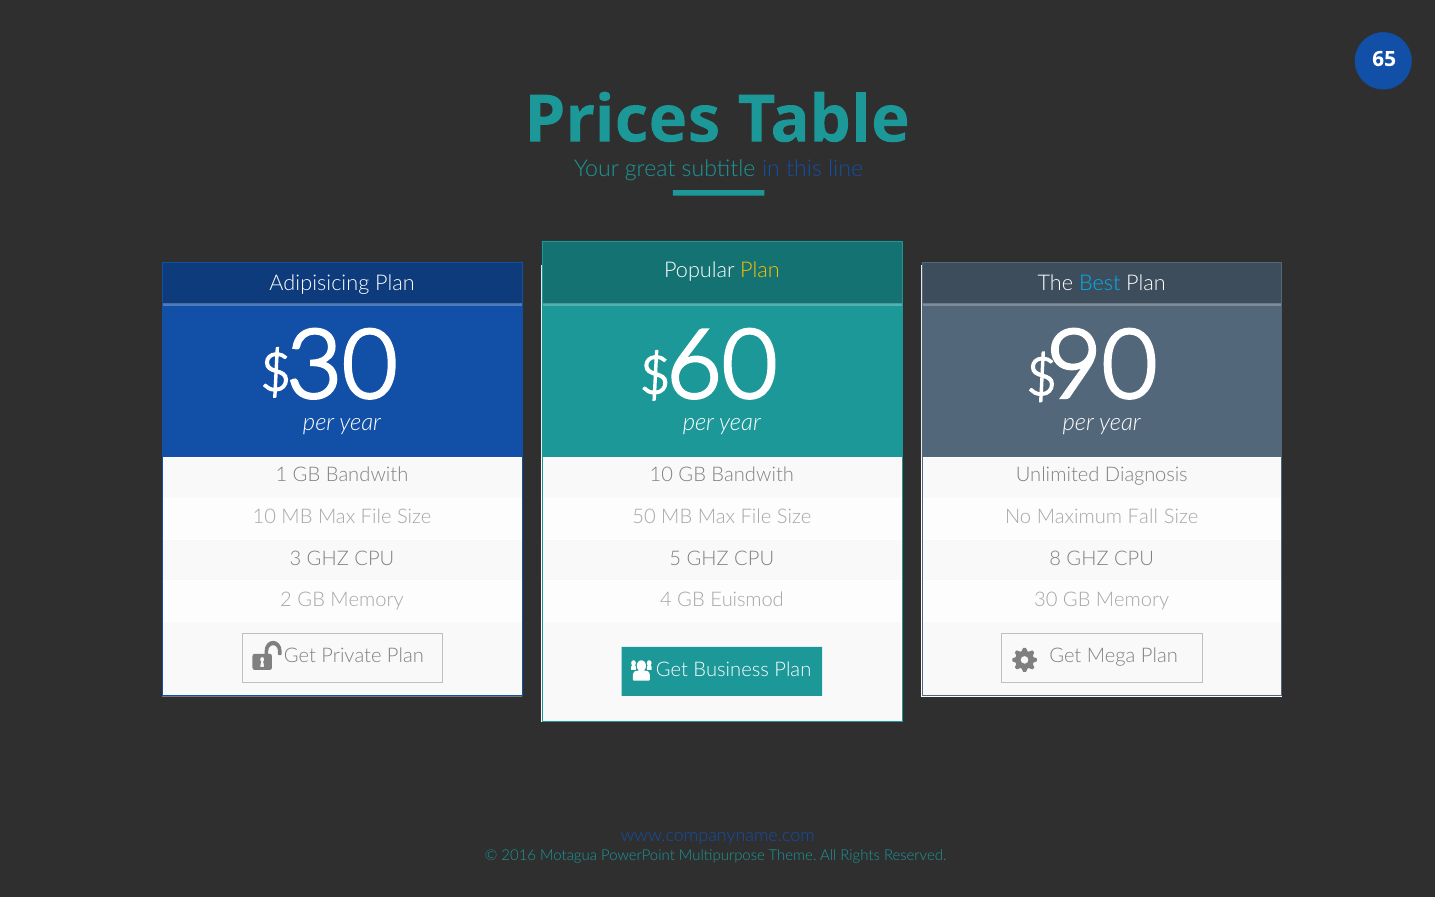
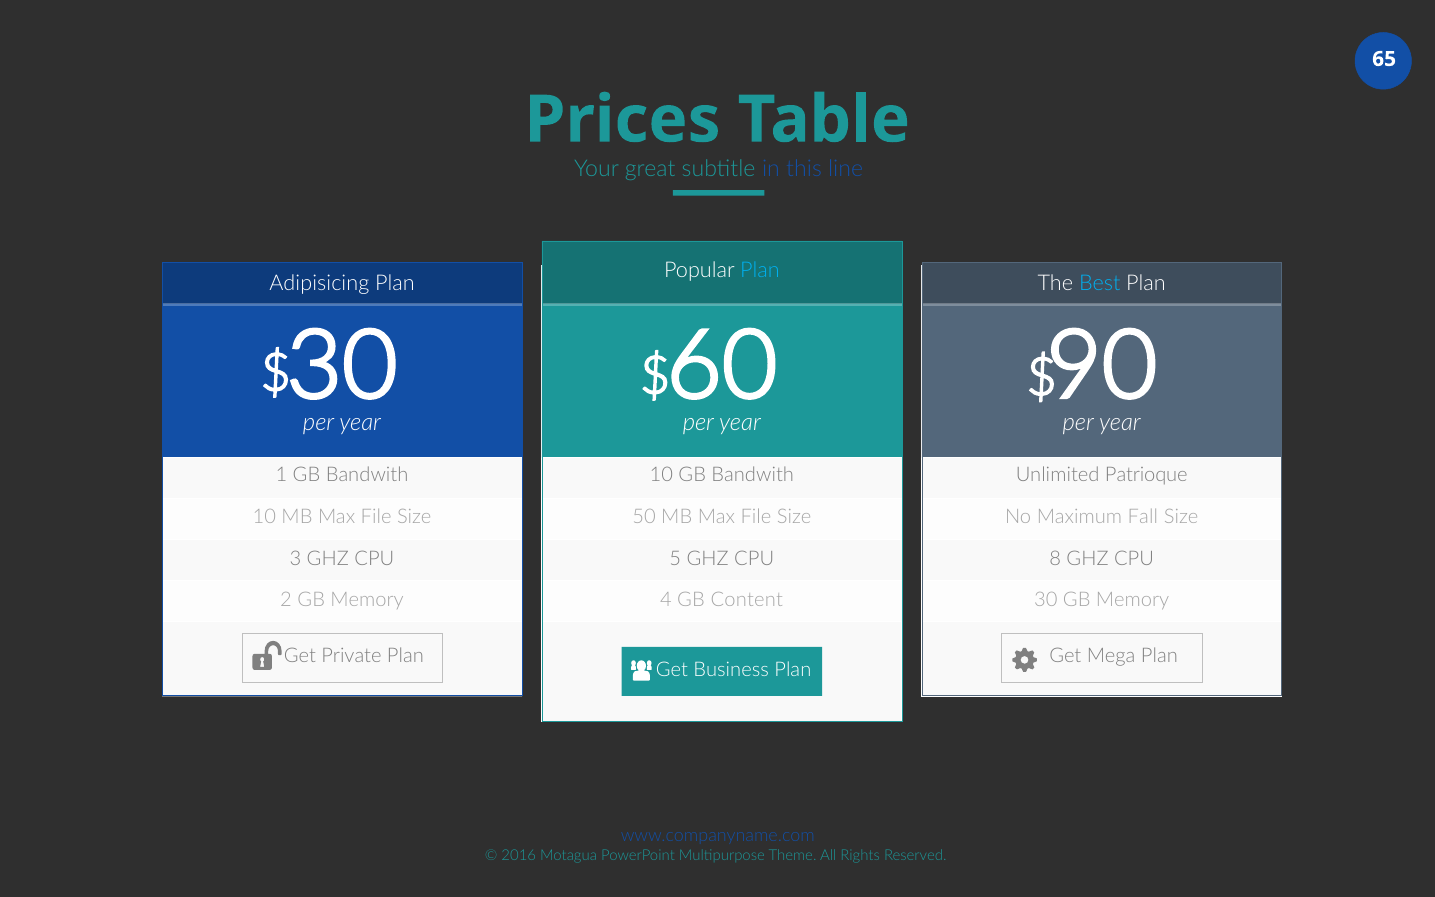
Plan colour: yellow -> light blue (760, 270)
Diagnosis: Diagnosis -> Patrioque (1146, 475)
Euismod: Euismod -> Content (747, 600)
